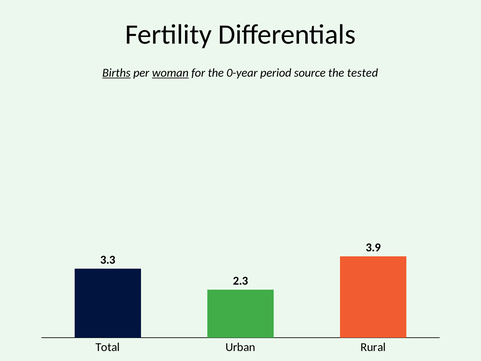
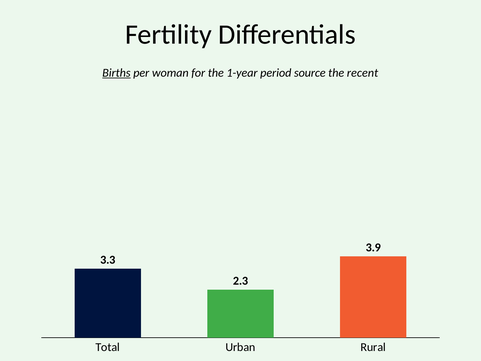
woman underline: present -> none (170, 73)
0-year: 0-year -> 1-year (242, 73)
tested: tested -> recent (363, 73)
